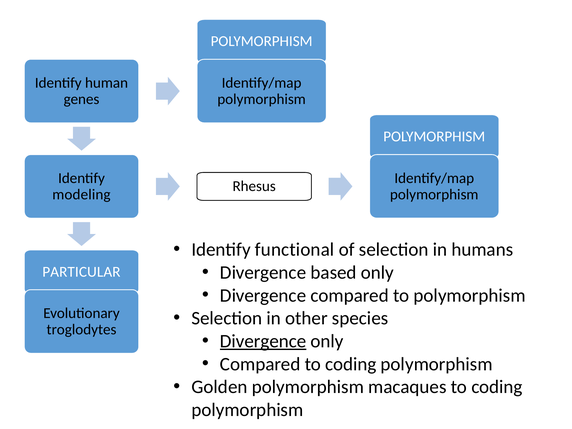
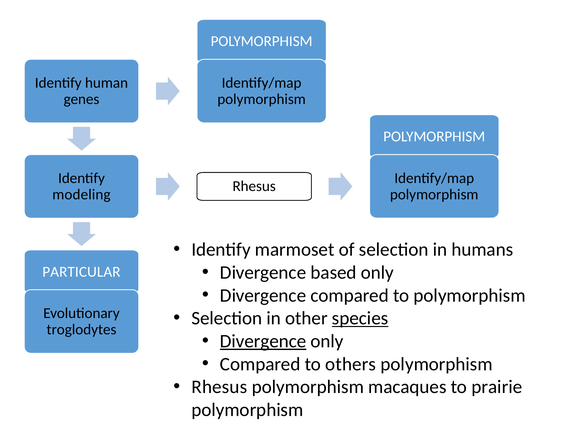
functional: functional -> marmoset (295, 250)
species underline: none -> present (360, 318)
Compared to coding: coding -> others (351, 364)
Golden: Golden -> Rhesus (219, 387)
coding: coding -> prairie (497, 387)
